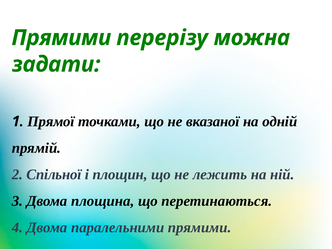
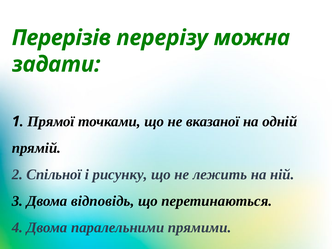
Прямими: Прямими -> Перерізів (61, 38)
площин: площин -> рисунку (120, 175)
площина: площина -> відповідь (103, 201)
